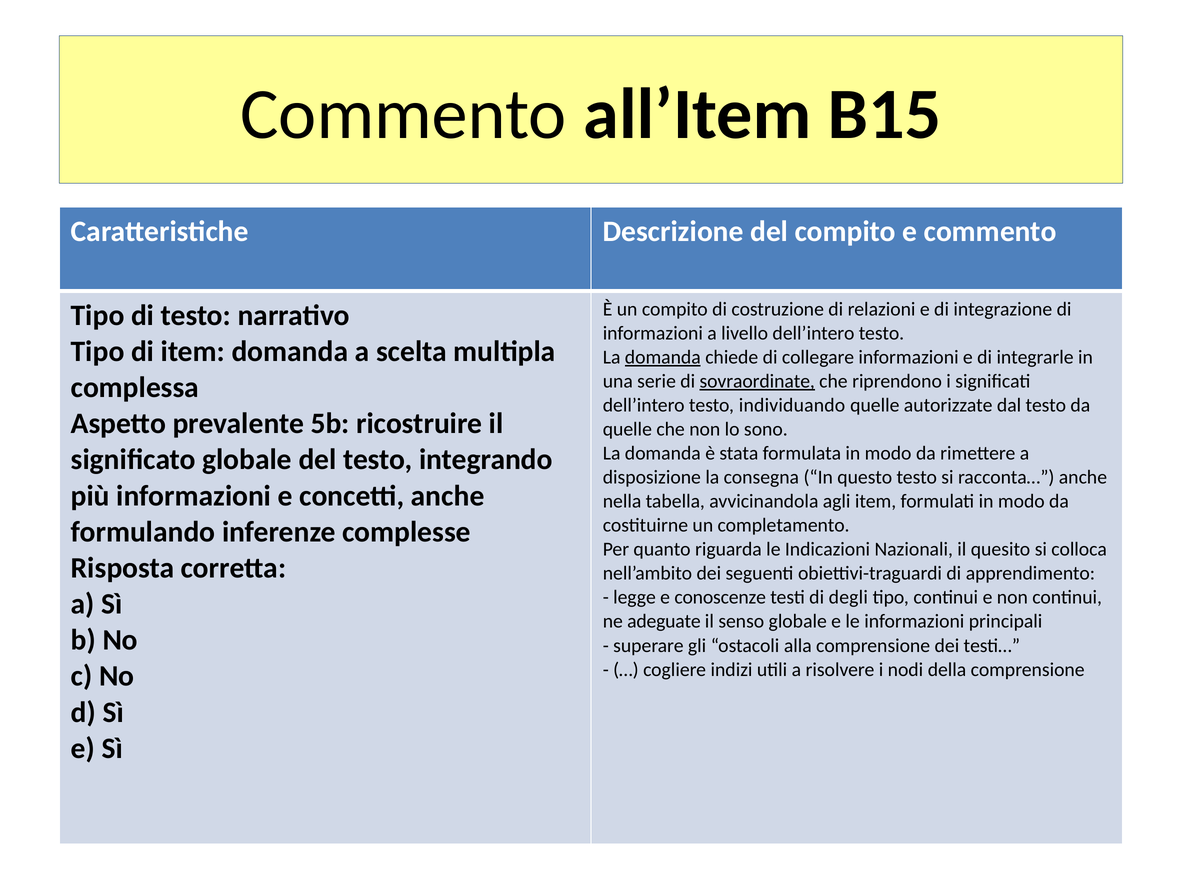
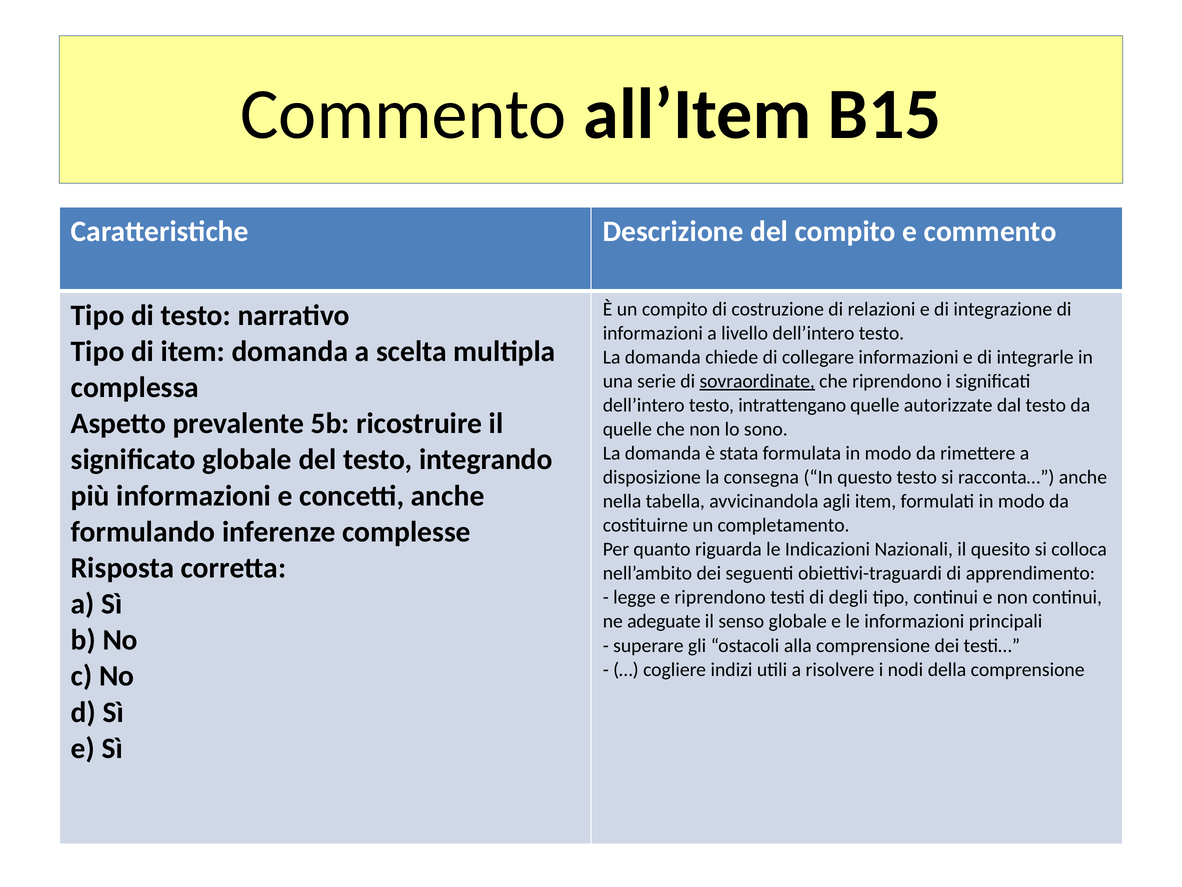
domanda underline: present -> none (663, 357)
individuando: individuando -> intrattengano (792, 405)
e conoscenze: conoscenze -> riprendono (720, 597)
